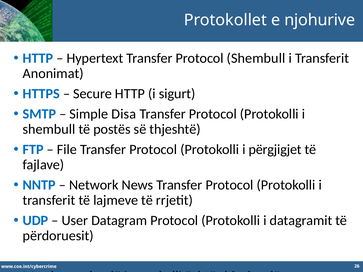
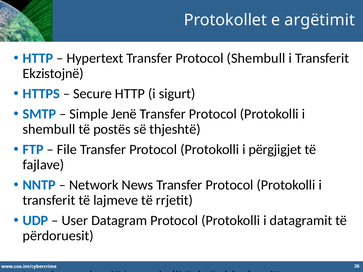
njohurive: njohurive -> argëtimit (320, 20)
Anonimat: Anonimat -> Ekzistojnë (53, 74)
Disa: Disa -> Jenë (124, 114)
